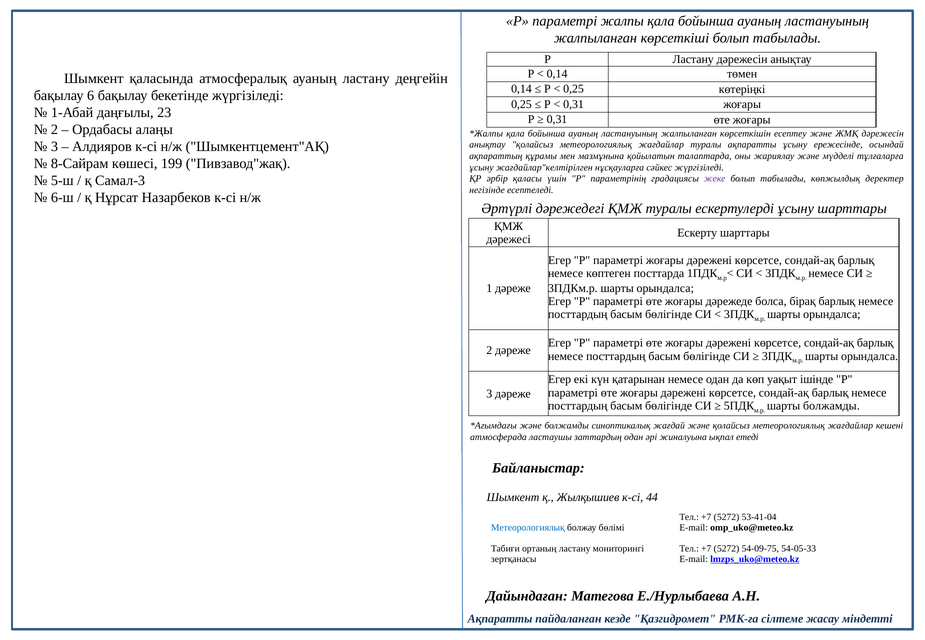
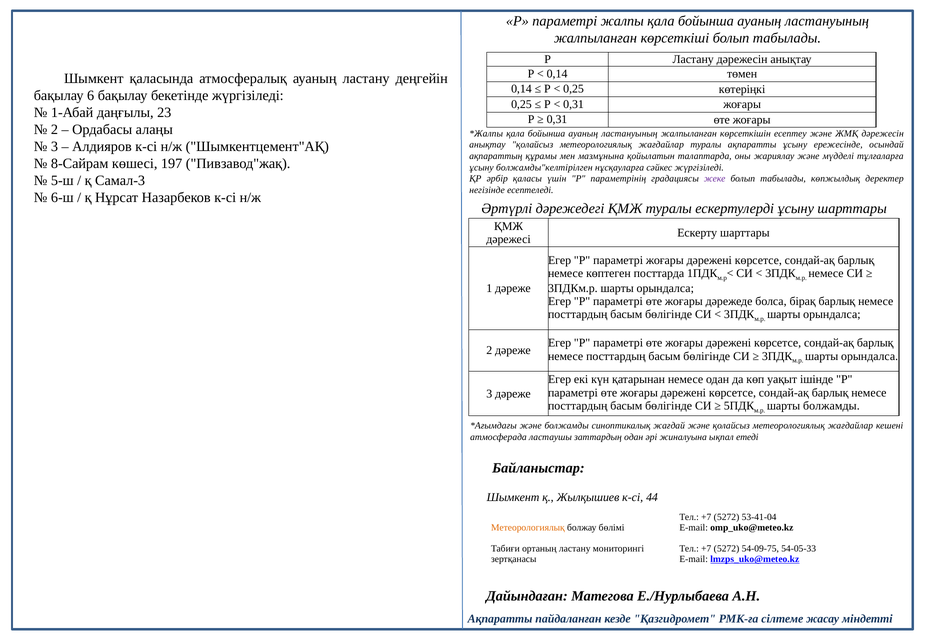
199: 199 -> 197 (172, 164)
жағдайлар"келтірілген: жағдайлар"келтірілген -> болжамды"келтірілген (544, 168)
Метеорологиялық colour: blue -> orange (528, 528)
